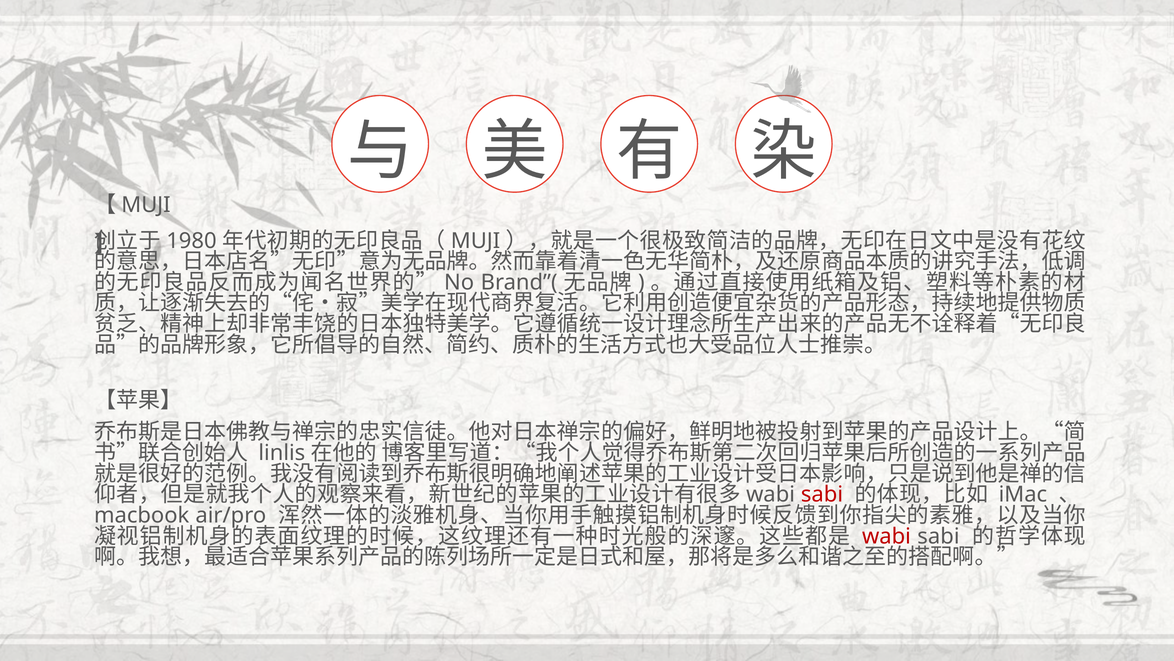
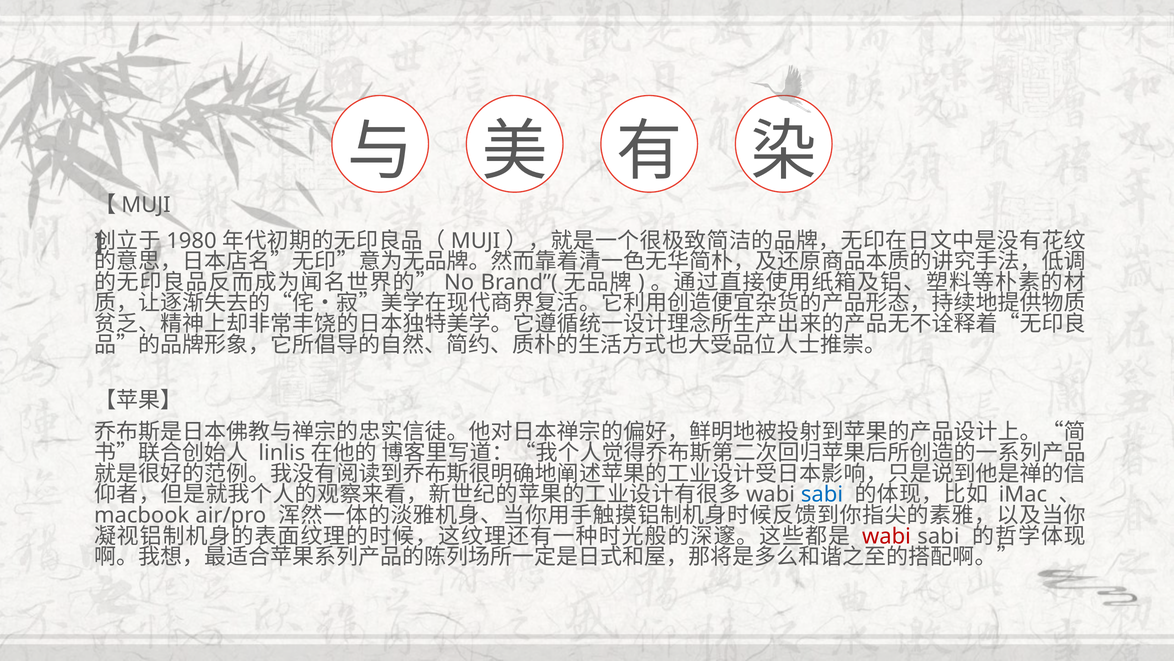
sabi colour: red -> blue (822, 494)
